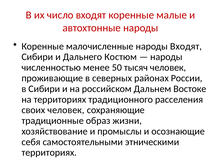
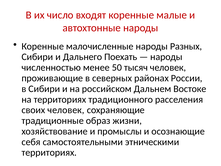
народы Входят: Входят -> Разных (186, 46)
Костюм: Костюм -> Поехать (121, 57)
